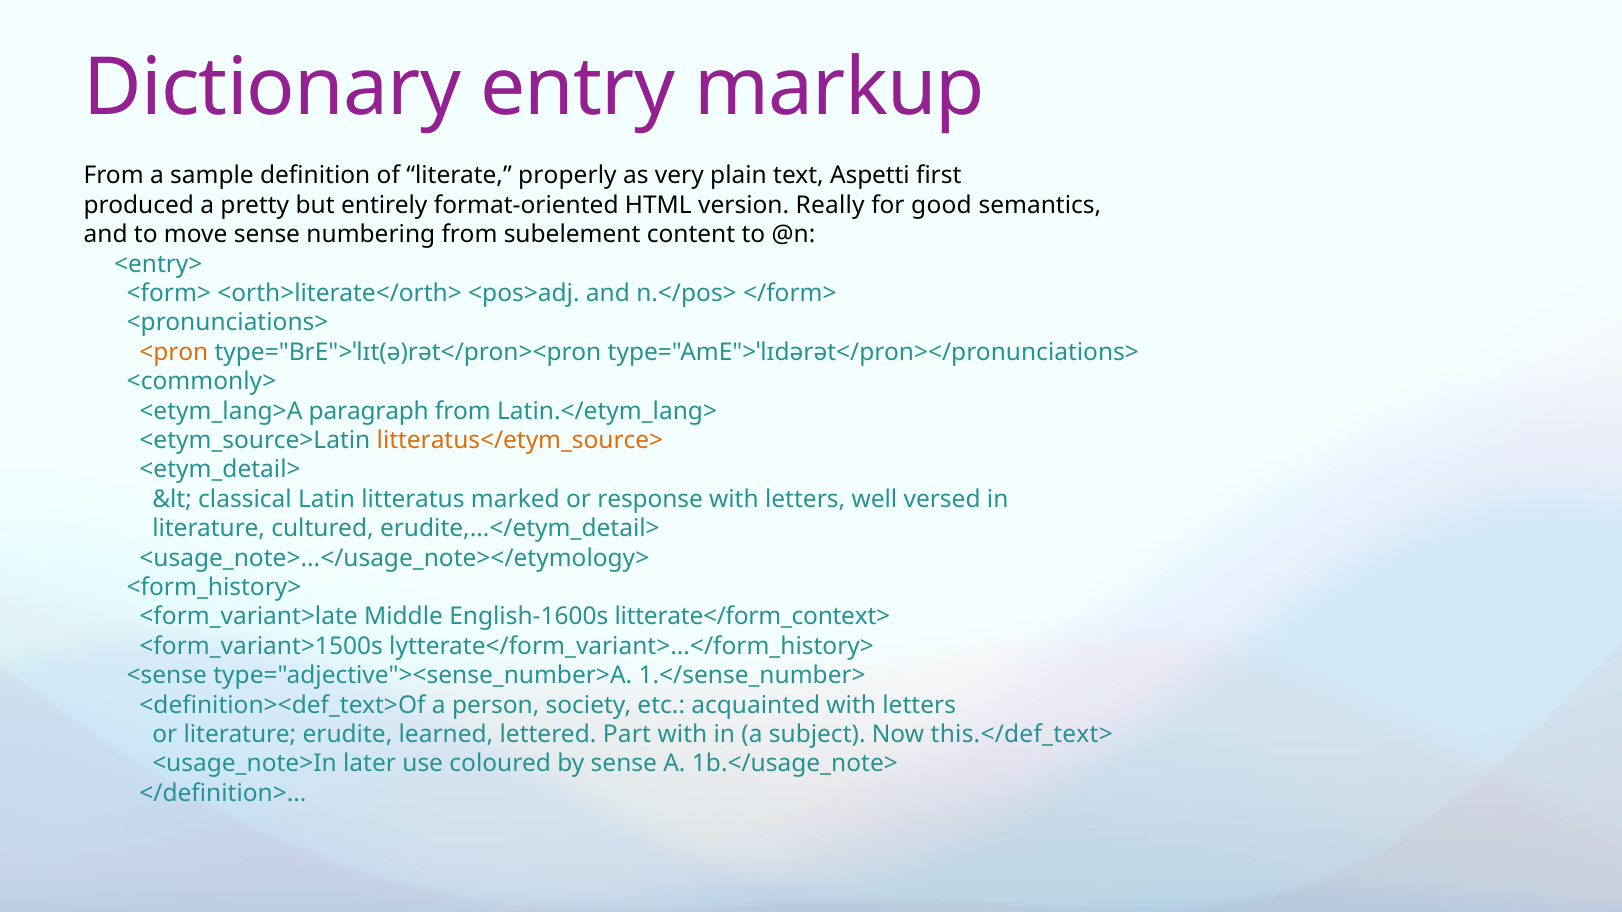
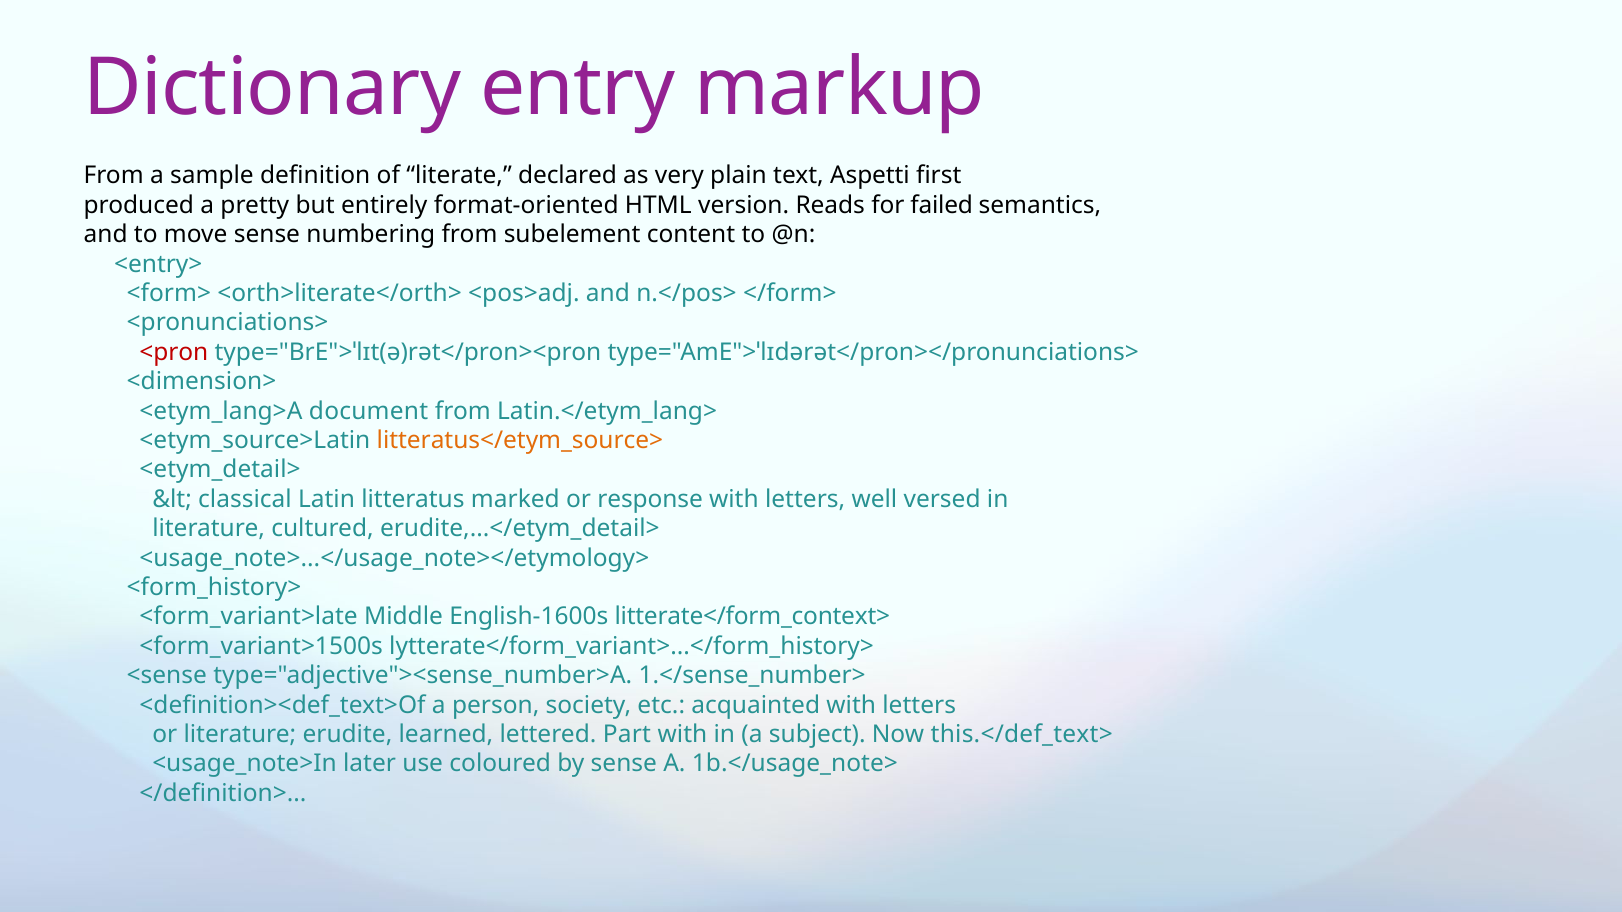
properly: properly -> declared (568, 176)
Really: Really -> Reads (830, 205)
good: good -> failed (942, 205)
<pron colour: orange -> red (174, 352)
<commonly>: <commonly> -> <dimension> (202, 382)
paragraph: paragraph -> document (369, 411)
